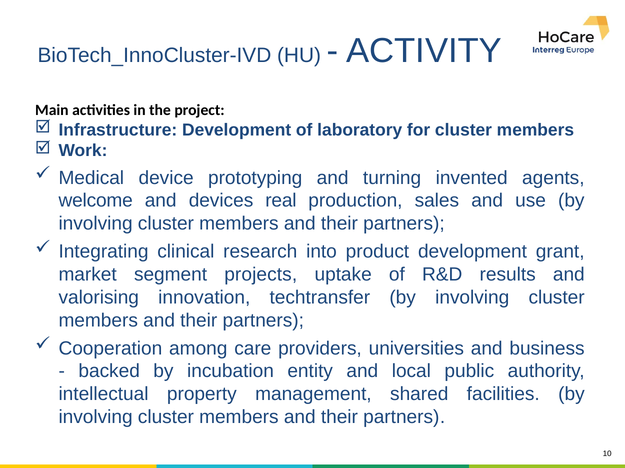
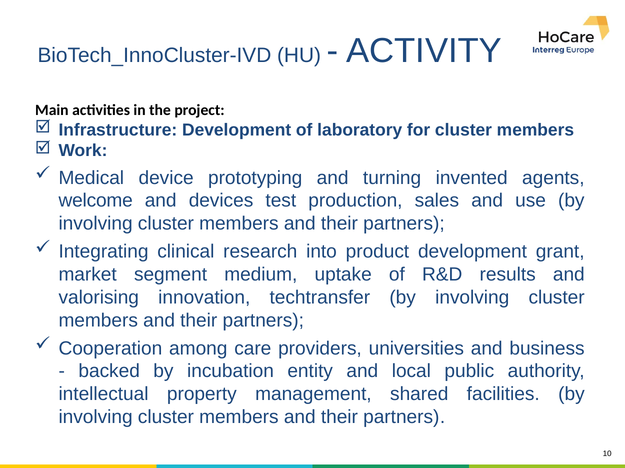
real: real -> test (281, 201)
projects: projects -> medium (261, 275)
